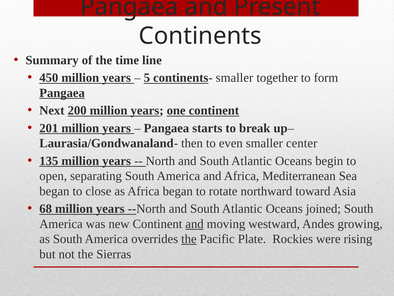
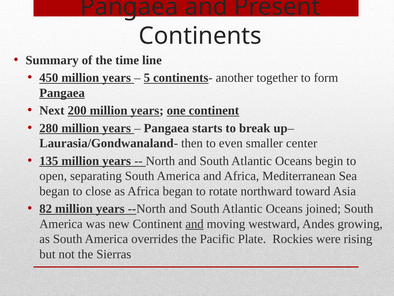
continents- smaller: smaller -> another (235, 78)
201: 201 -> 280 (49, 128)
68: 68 -> 82 (46, 208)
the underline: present -> none (189, 239)
